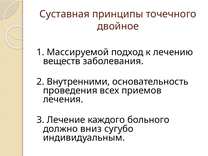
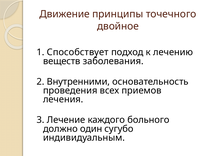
Суставная: Суставная -> Движение (65, 14)
Массируемой: Массируемой -> Способствует (78, 52)
вниз: вниз -> один (91, 129)
